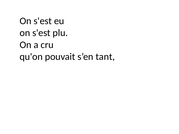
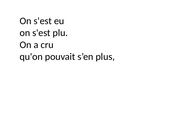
tant: tant -> plus (105, 57)
